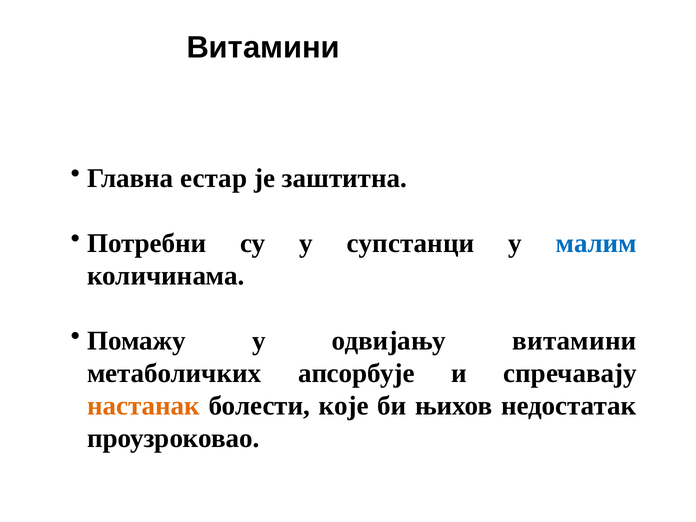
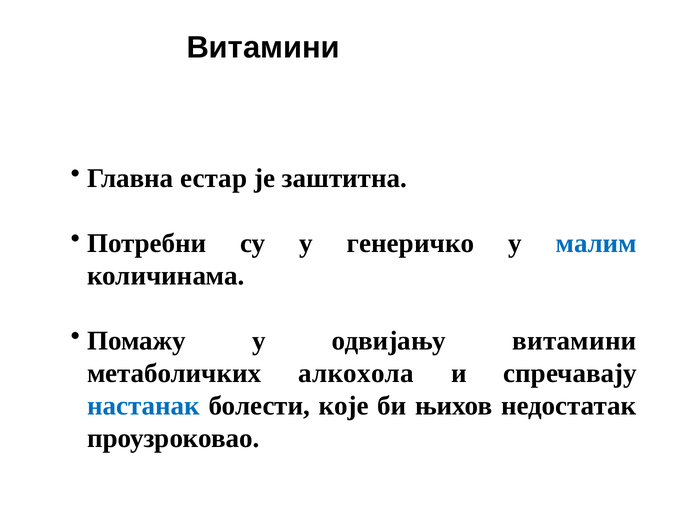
супстанци: супстанци -> генеричко (410, 243)
апсорбује: апсорбује -> алкохола (356, 373)
настанак colour: orange -> blue (143, 406)
